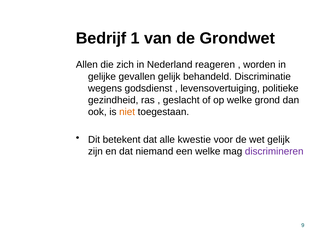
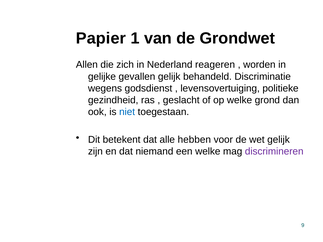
Bedrijf: Bedrijf -> Papier (101, 38)
niet colour: orange -> blue (127, 112)
kwestie: kwestie -> hebben (194, 140)
